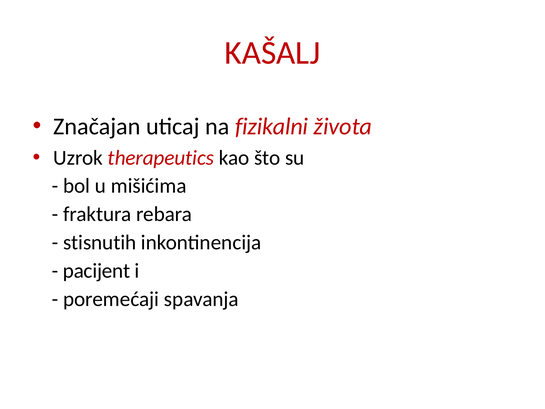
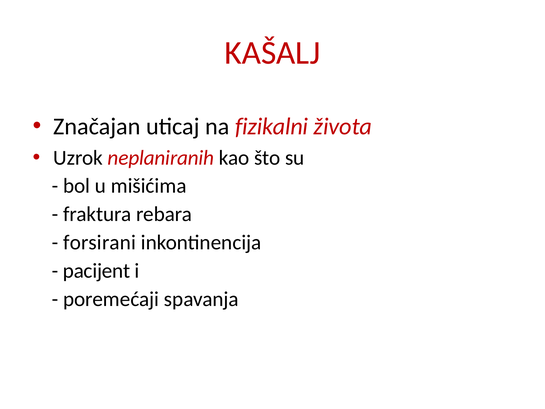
therapeutics: therapeutics -> neplaniranih (161, 158)
stisnutih: stisnutih -> forsirani (100, 242)
